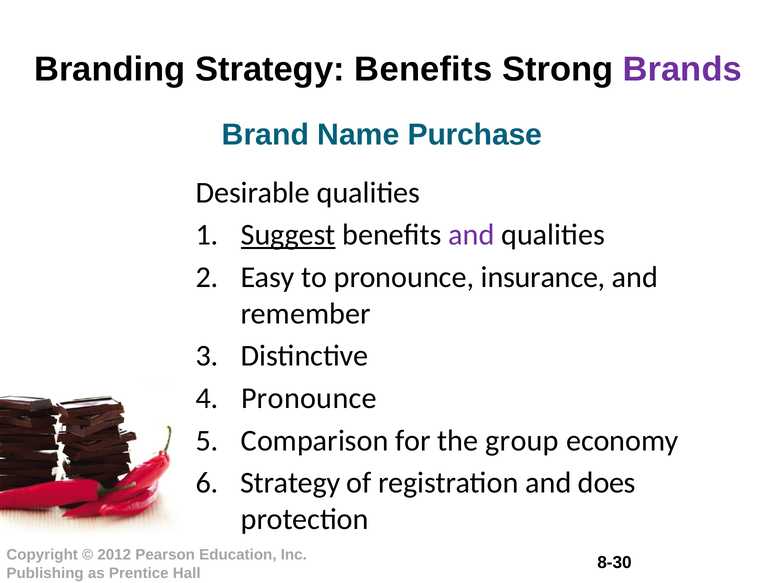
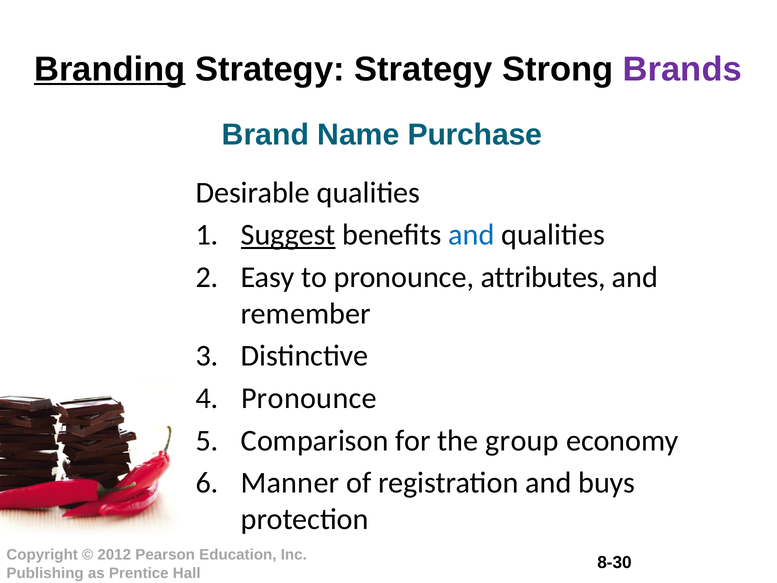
Branding underline: none -> present (110, 69)
Strategy Benefits: Benefits -> Strategy (423, 69)
and colour: purple -> blue (472, 235)
insurance: insurance -> attributes (543, 277)
Strategy: Strategy -> Manner (290, 483)
does: does -> buys (607, 483)
